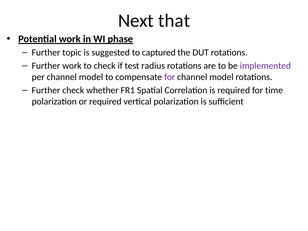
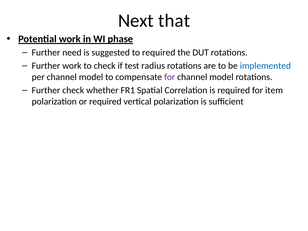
topic: topic -> need (72, 53)
to captured: captured -> required (159, 53)
implemented colour: purple -> blue (265, 66)
time: time -> item (274, 90)
